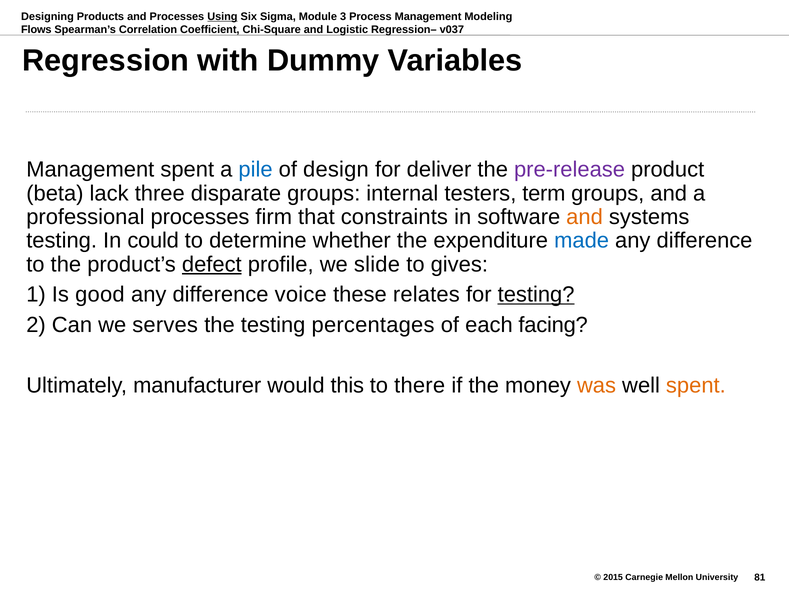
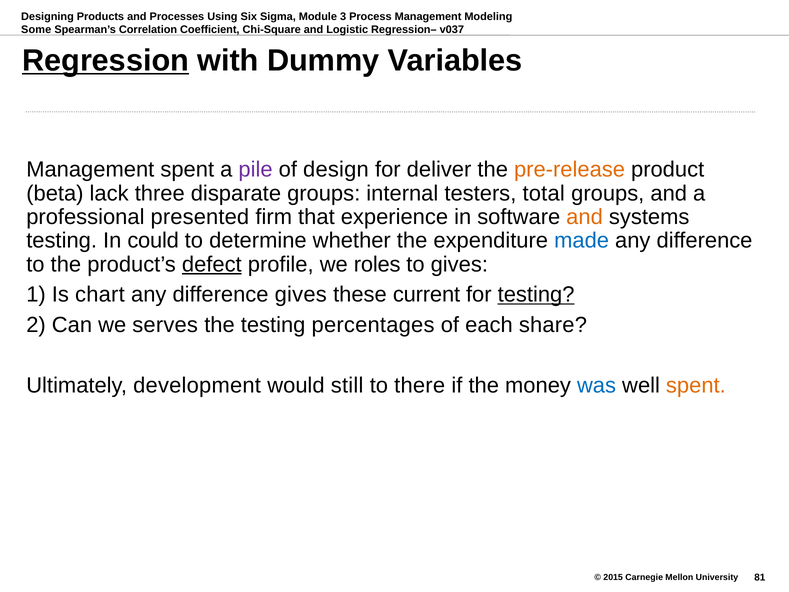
Using underline: present -> none (222, 17)
Flows: Flows -> Some (36, 30)
Regression underline: none -> present (106, 61)
pile colour: blue -> purple (256, 170)
pre-release colour: purple -> orange (570, 170)
term: term -> total (544, 193)
professional processes: processes -> presented (200, 217)
constraints: constraints -> experience (394, 217)
slide: slide -> roles (377, 264)
good: good -> chart (100, 294)
difference voice: voice -> gives (301, 294)
relates: relates -> current (427, 294)
facing: facing -> share (553, 325)
manufacturer: manufacturer -> development (197, 385)
this: this -> still (347, 385)
was colour: orange -> blue (597, 385)
